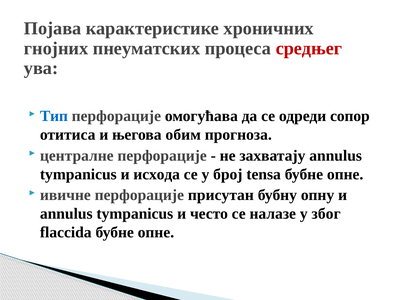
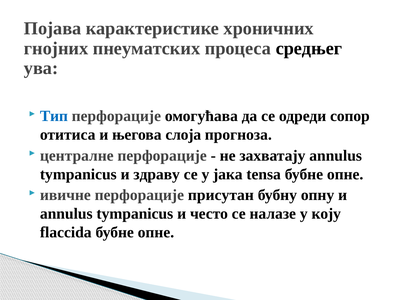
средњег colour: red -> black (309, 48)
обим: обим -> слоја (183, 135)
исхода: исхода -> здраву (157, 174)
број: број -> јака (228, 174)
због: због -> коју (326, 214)
